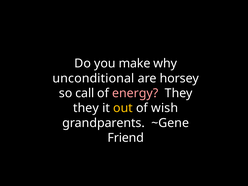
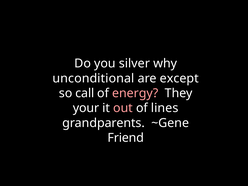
make: make -> silver (134, 63)
horsey: horsey -> except (179, 78)
they: they -> your (86, 108)
out colour: yellow -> pink (123, 108)
wish: wish -> lines (165, 108)
